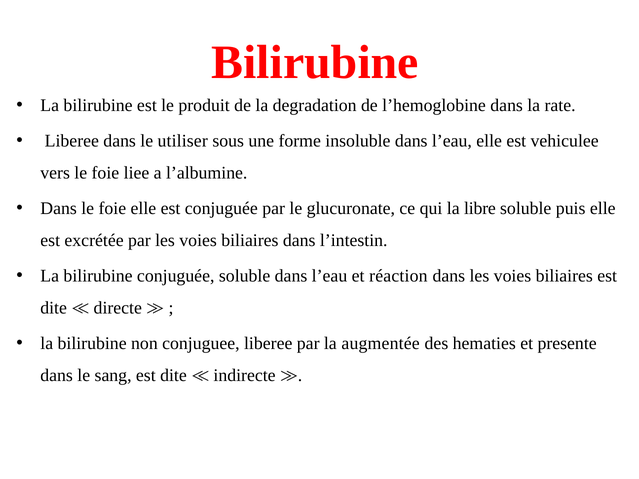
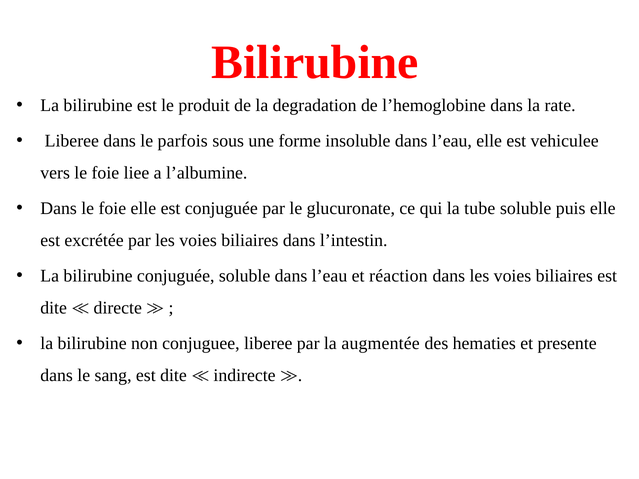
utiliser: utiliser -> parfois (183, 141)
libre: libre -> tube (480, 209)
